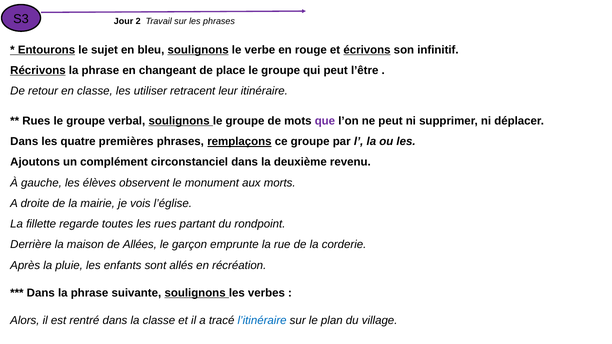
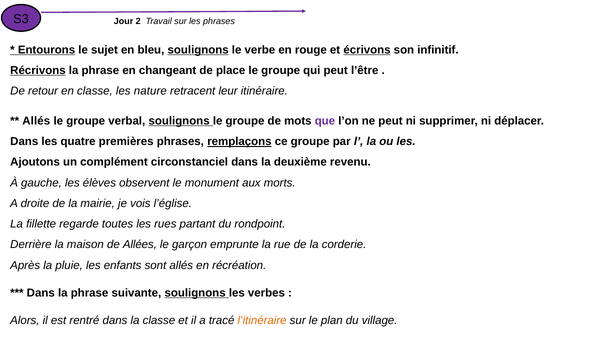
utiliser: utiliser -> nature (150, 91)
Rues: Rues -> Allés (36, 121)
l’itinéraire colour: blue -> orange (262, 321)
